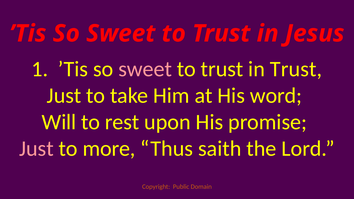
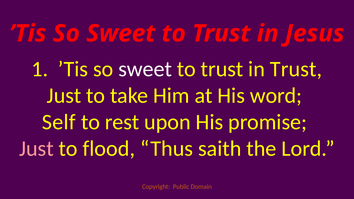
sweet colour: pink -> white (145, 69)
Will: Will -> Self (59, 122)
more: more -> flood (109, 149)
